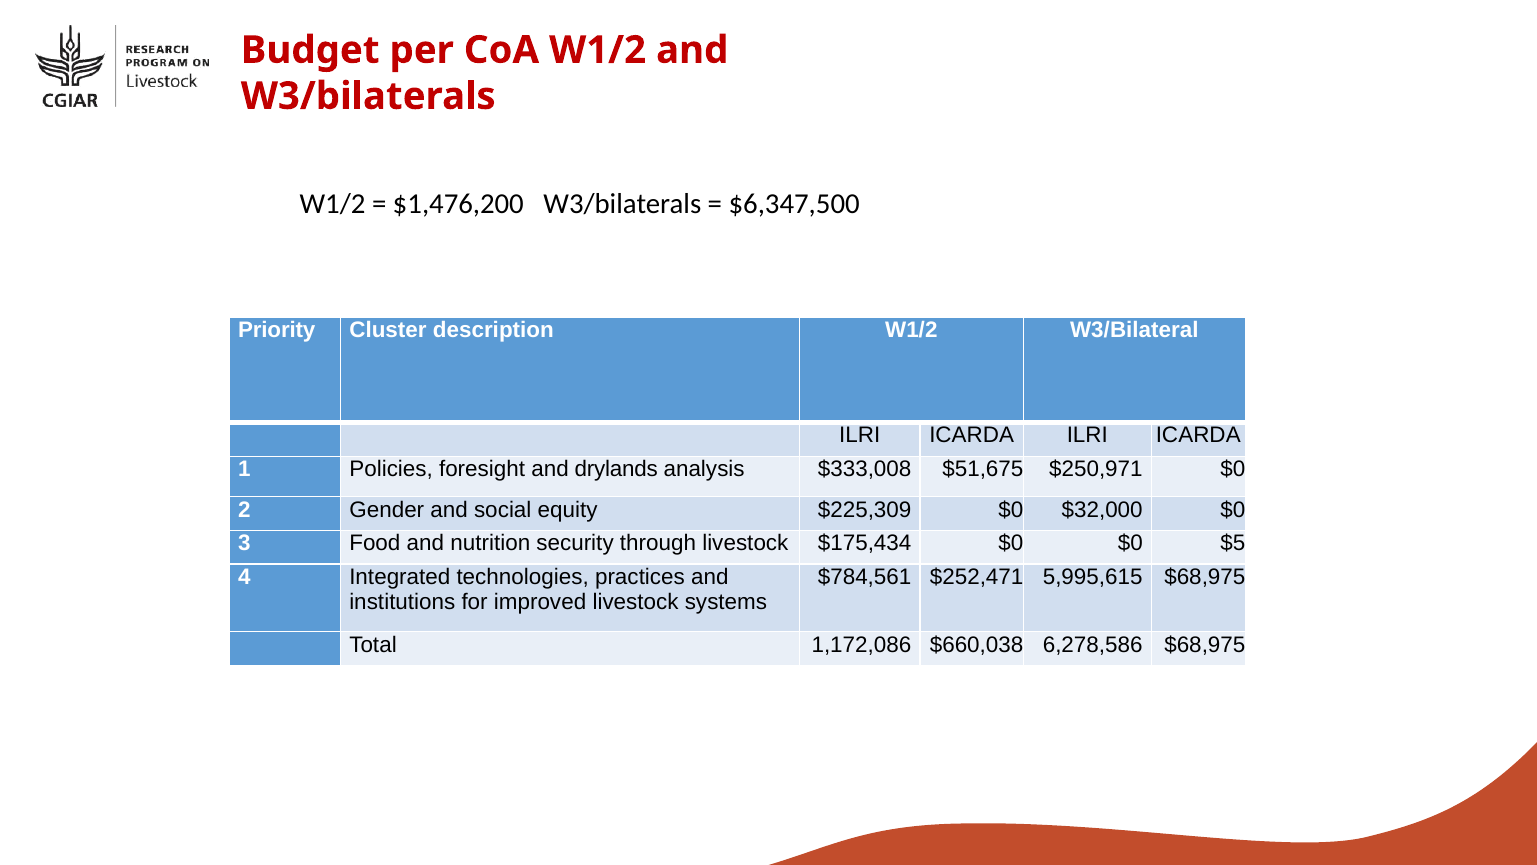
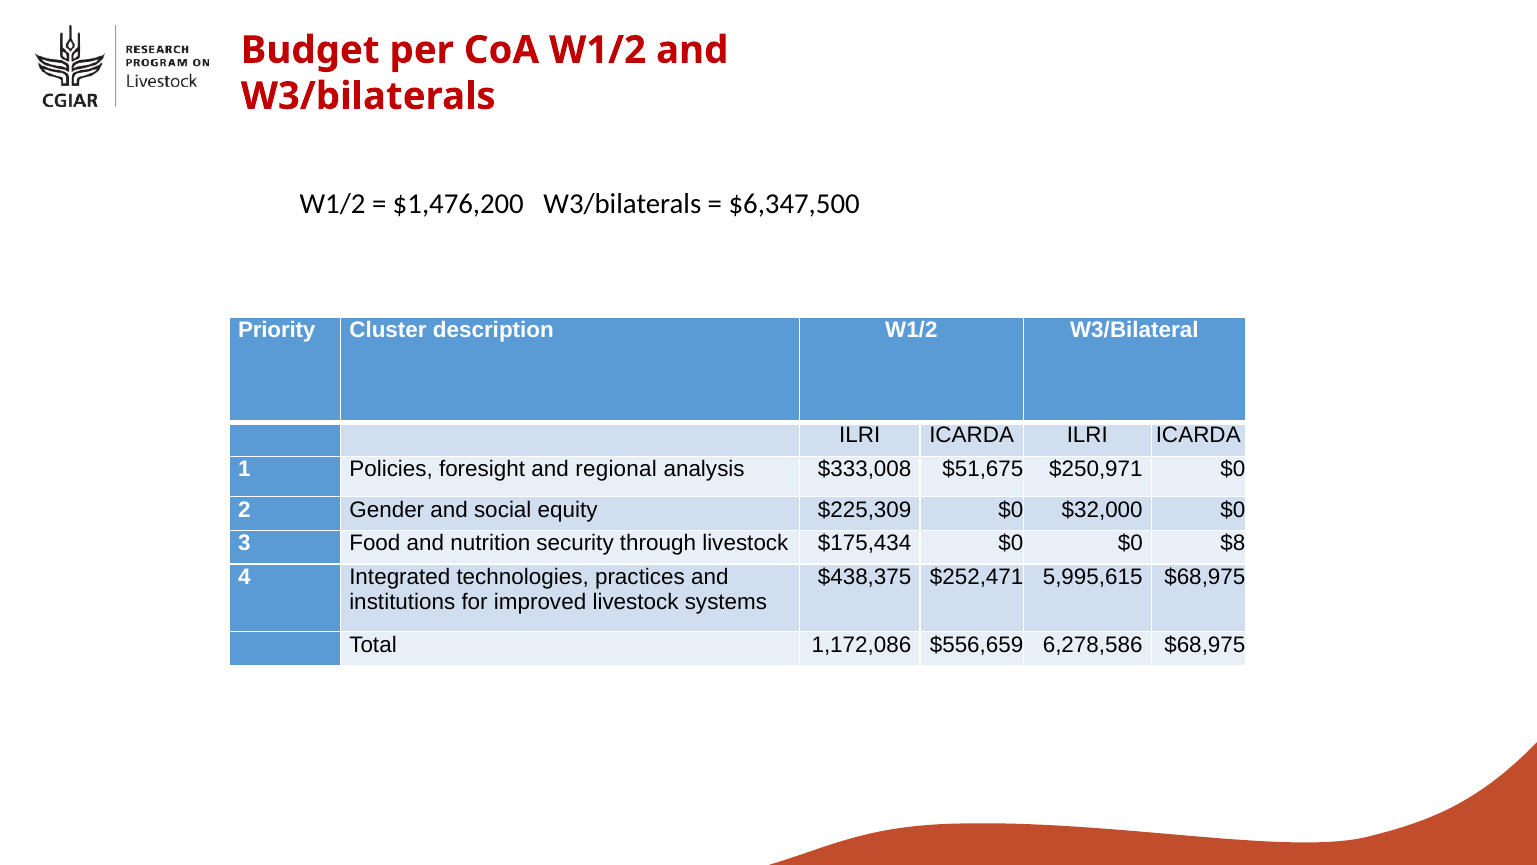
drylands: drylands -> regional (616, 469)
$5: $5 -> $8 (1233, 543)
$784,561: $784,561 -> $438,375 (865, 577)
$660,038: $660,038 -> $556,659 (977, 644)
